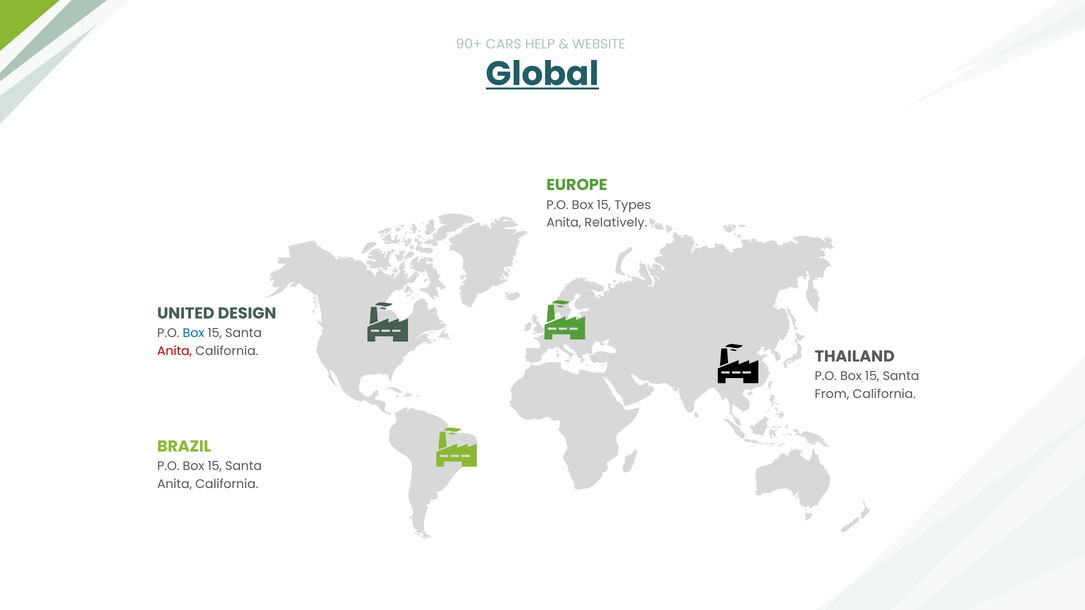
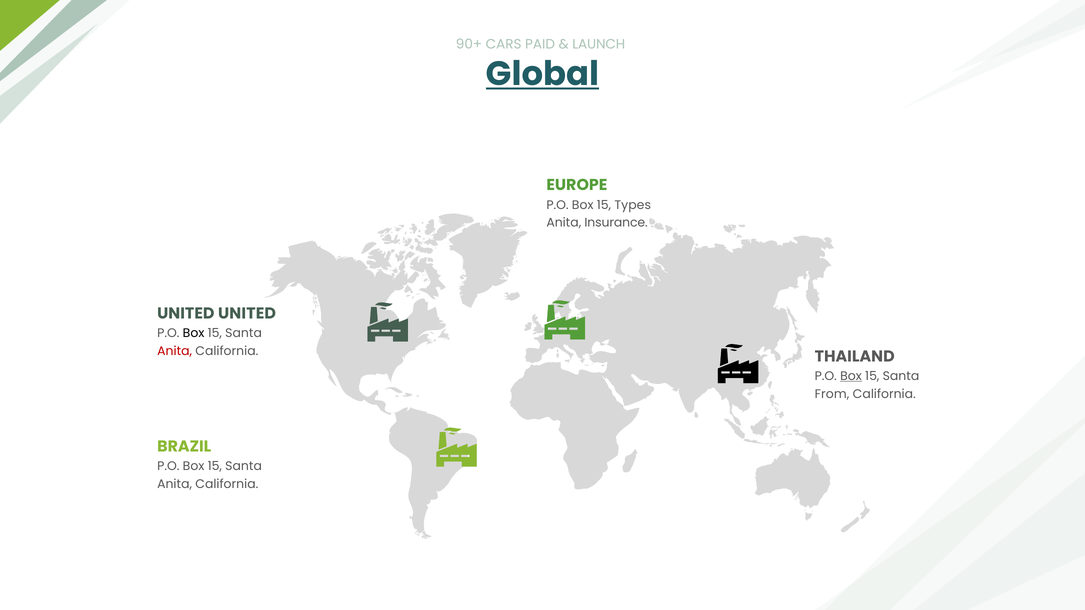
HELP: HELP -> PAID (540, 44)
WEBSITE: WEBSITE -> LAUNCH (599, 44)
Relatively: Relatively -> Insurance (616, 223)
UNITED DESIGN: DESIGN -> UNITED (247, 314)
Box colour: blue -> black (194, 333)
Box underline: none -> present (851, 376)
